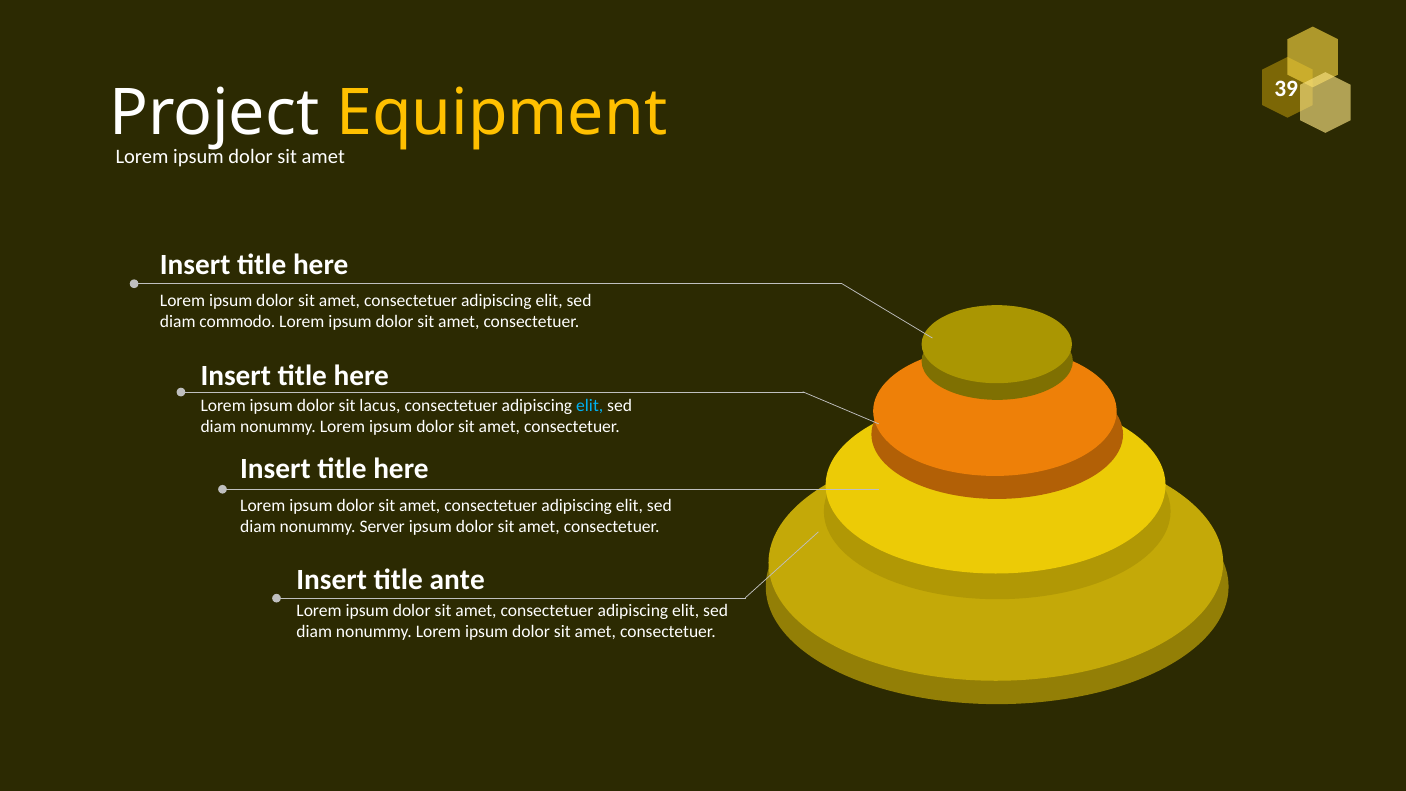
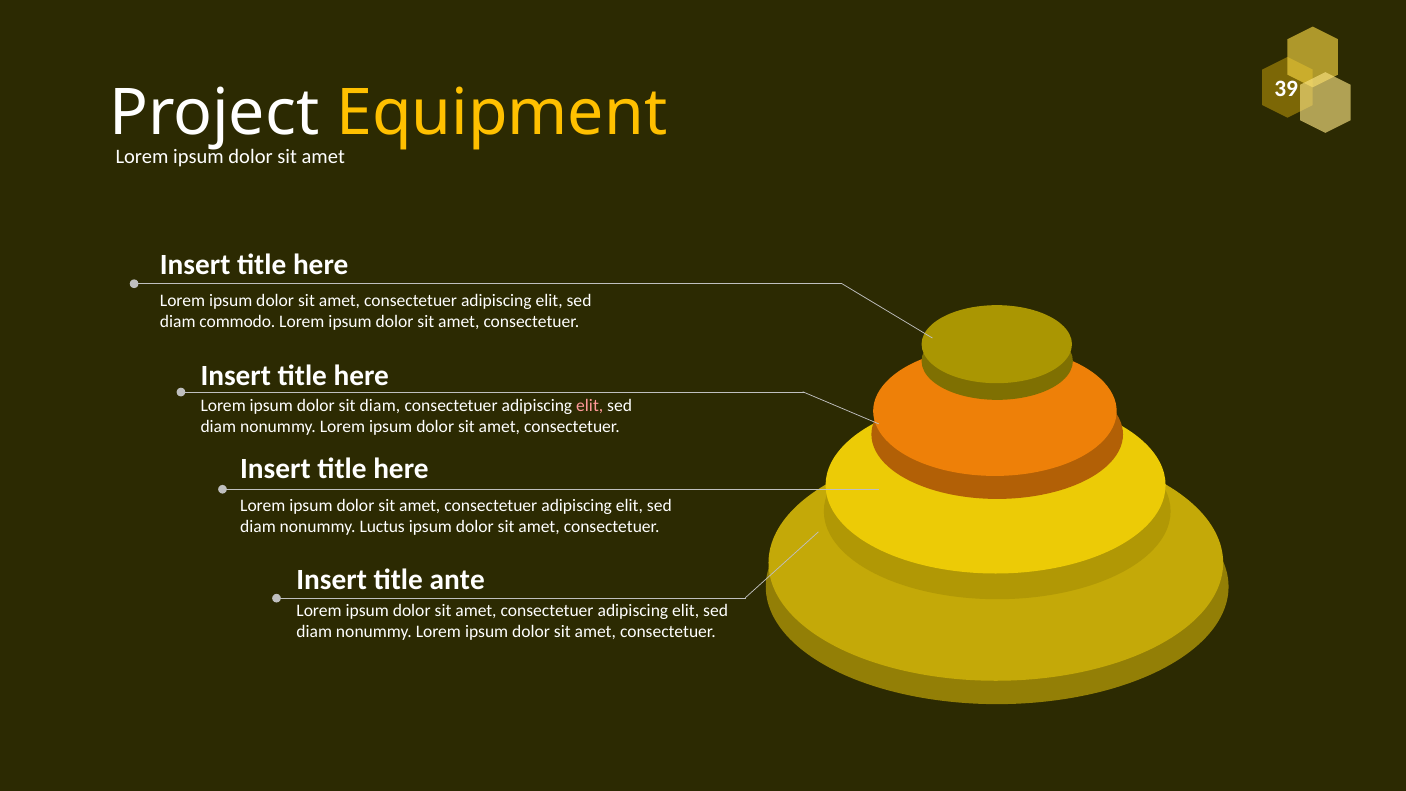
sit lacus: lacus -> diam (380, 405)
elit colour: light blue -> pink (590, 405)
Server: Server -> Luctus (382, 526)
